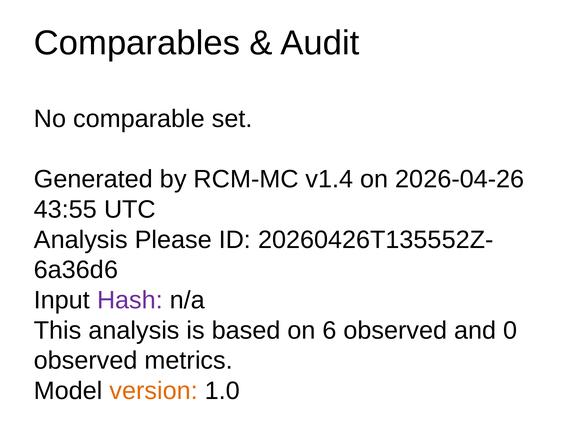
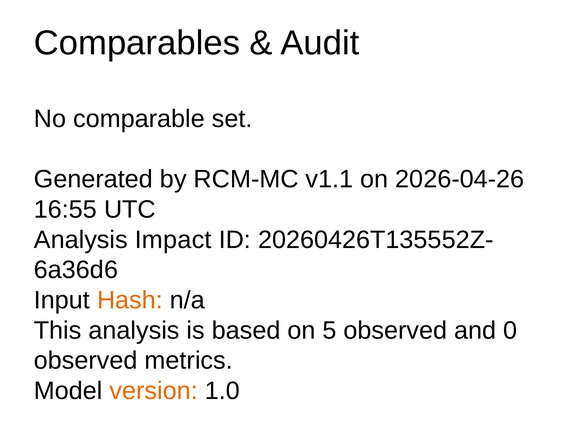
v1.4: v1.4 -> v1.1 (329, 179)
43:55: 43:55 -> 16:55 (65, 210)
Please: Please -> Impact (173, 240)
Hash colour: purple -> orange (130, 300)
6: 6 -> 5 (330, 331)
